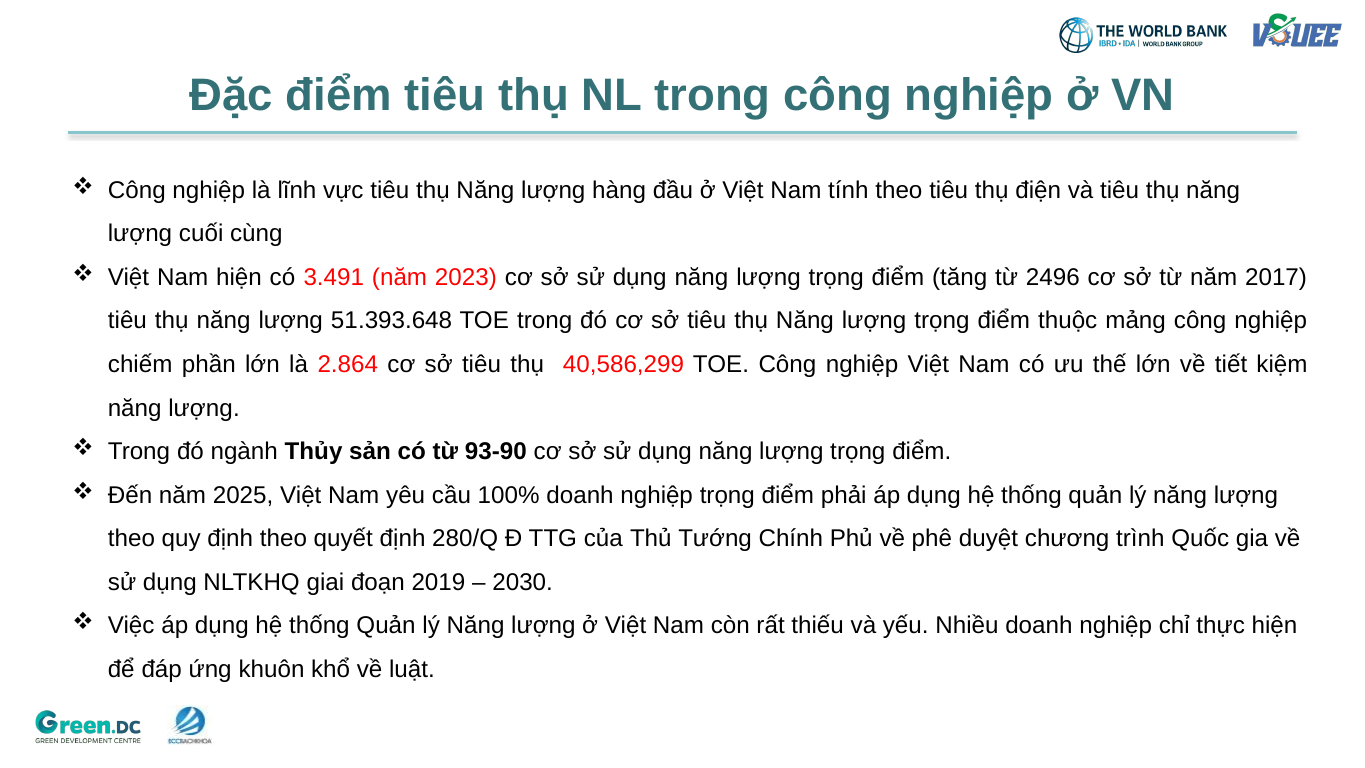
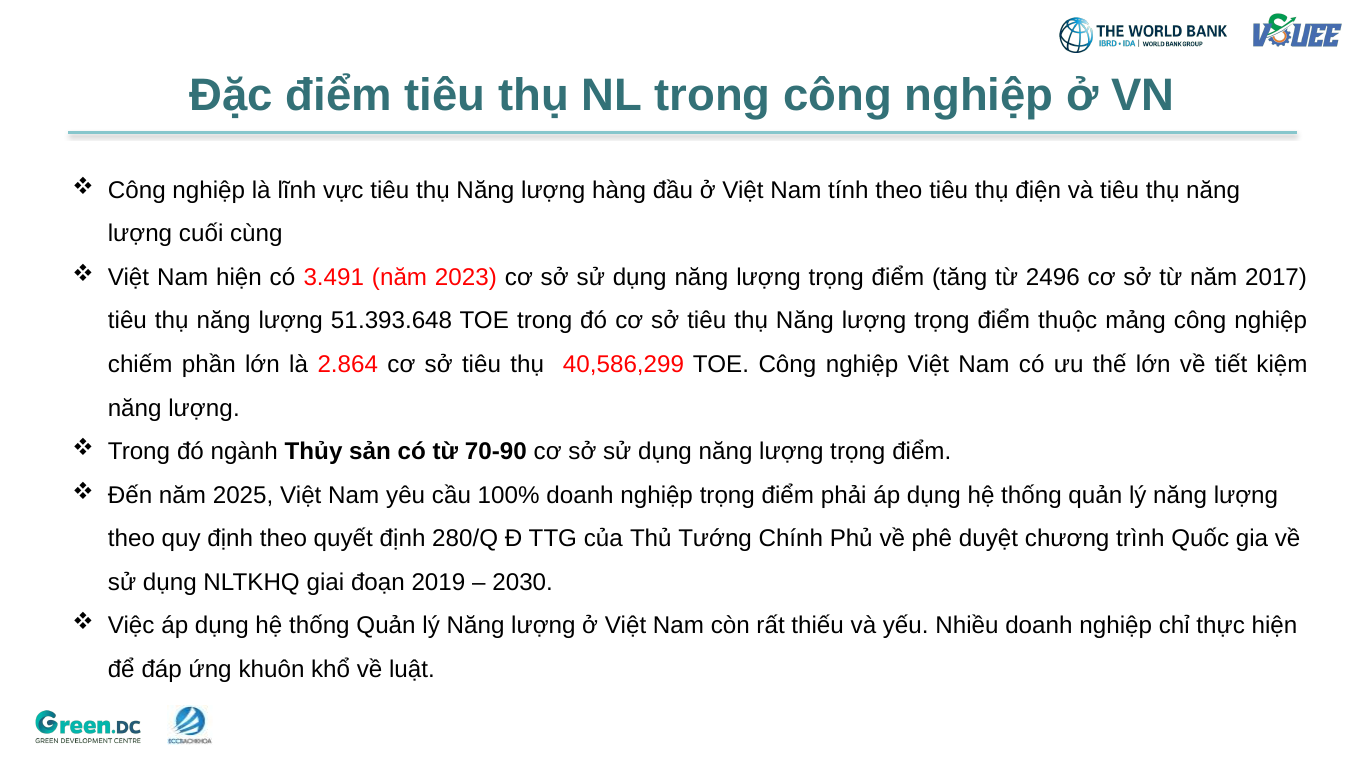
93-90: 93-90 -> 70-90 (496, 451)
